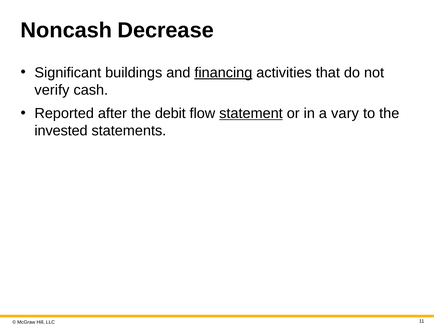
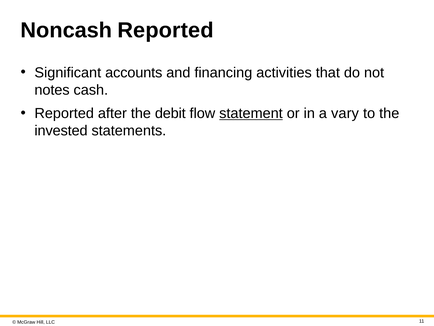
Noncash Decrease: Decrease -> Reported (166, 30)
buildings: buildings -> accounts (134, 72)
financing underline: present -> none (223, 72)
verify: verify -> notes (52, 90)
